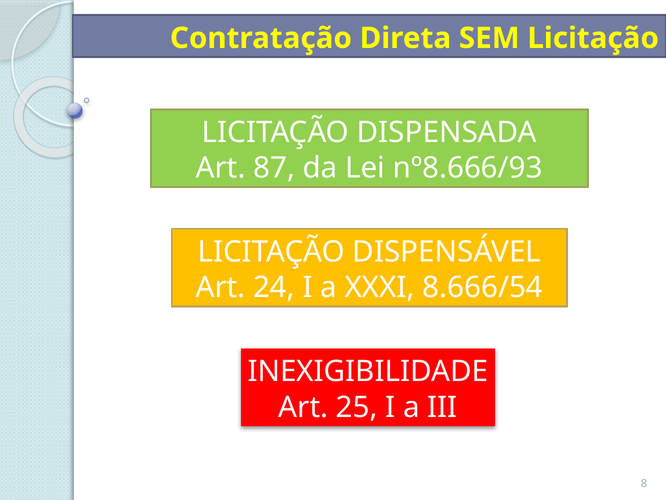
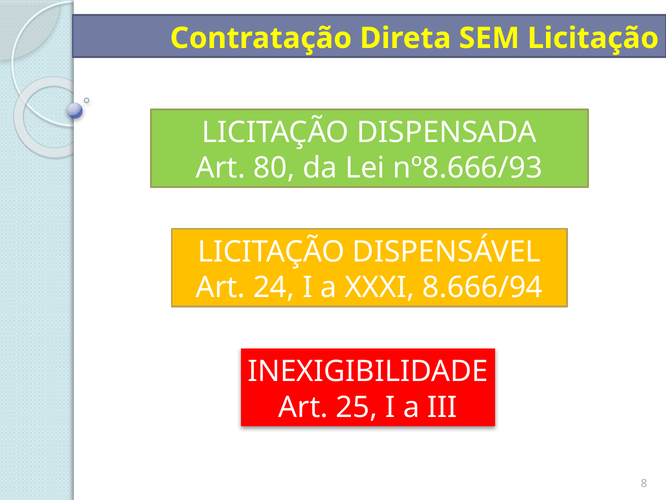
87: 87 -> 80 (274, 168)
8.666/54: 8.666/54 -> 8.666/94 (483, 287)
